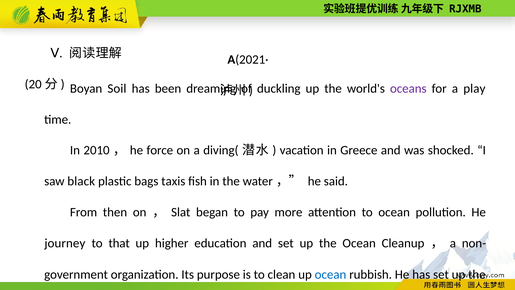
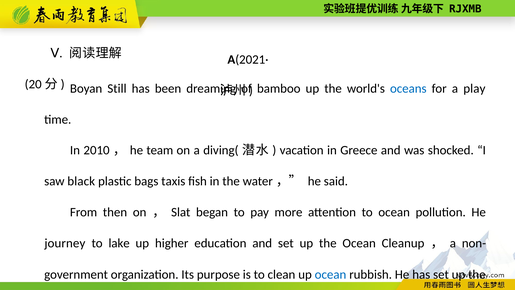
Soil: Soil -> Still (117, 88)
duckling: duckling -> bamboo (279, 88)
oceans colour: purple -> blue (408, 88)
he force: force -> team (160, 150)
that: that -> lake (119, 243)
